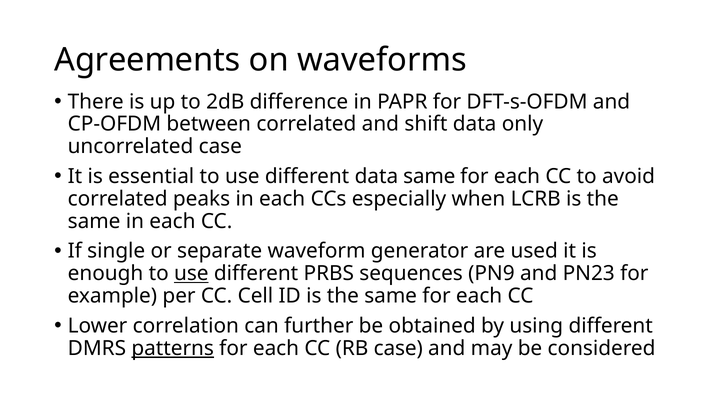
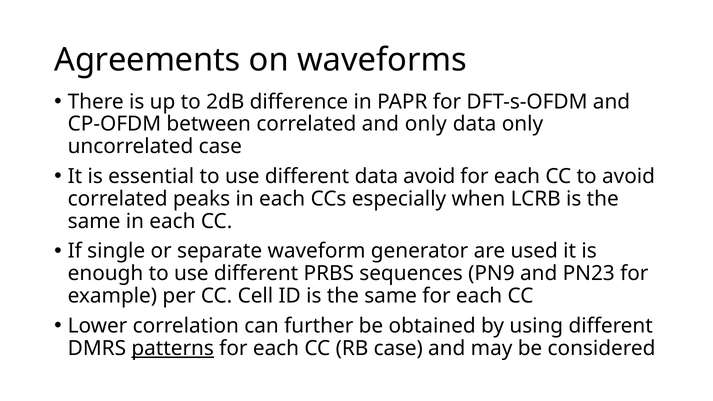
and shift: shift -> only (426, 124)
data same: same -> avoid (429, 176)
use underline: present -> none (191, 274)
